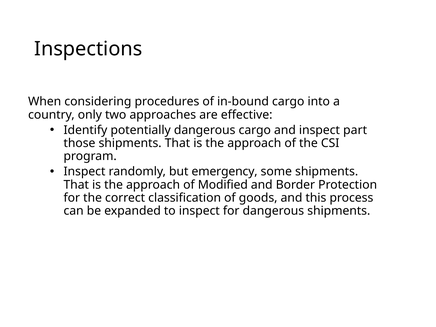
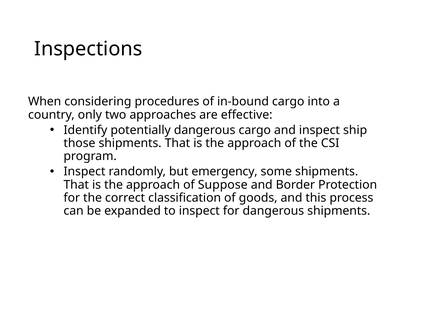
part: part -> ship (355, 130)
Modified: Modified -> Suppose (223, 185)
